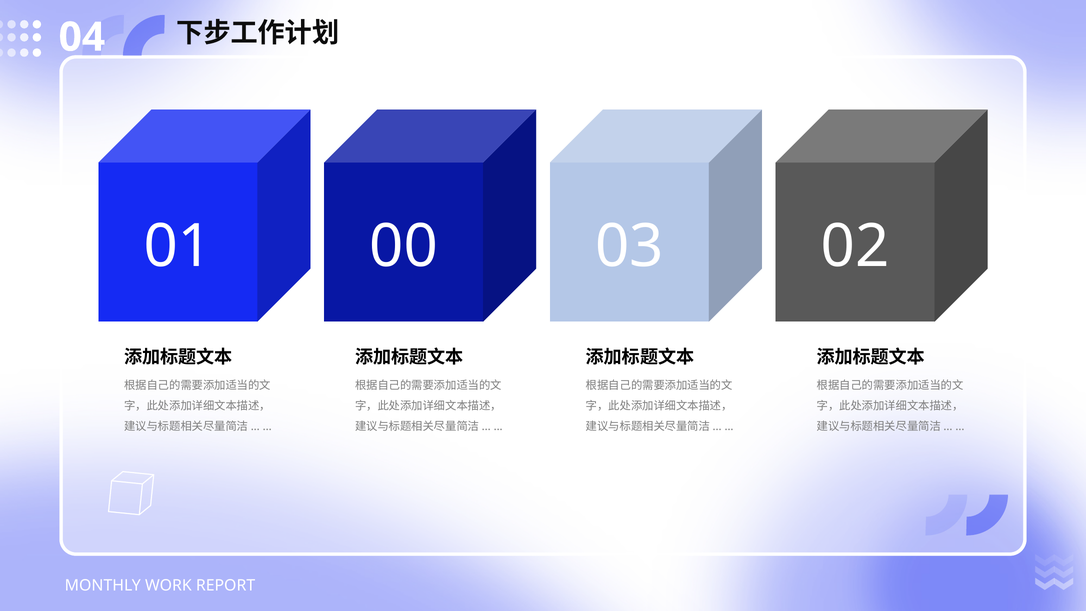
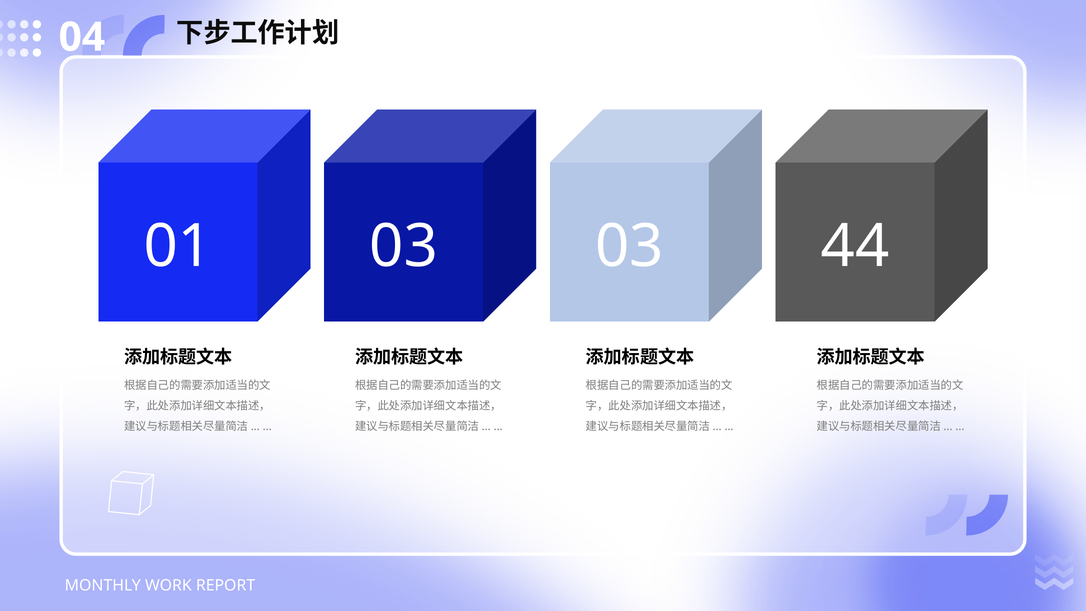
01 00: 00 -> 03 (404, 246)
02: 02 -> 44 (855, 246)
